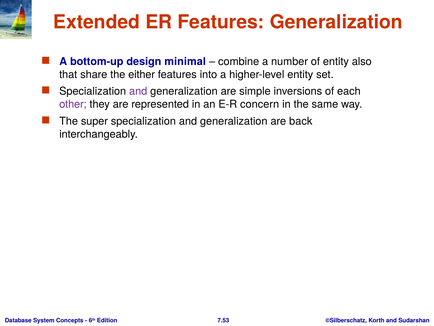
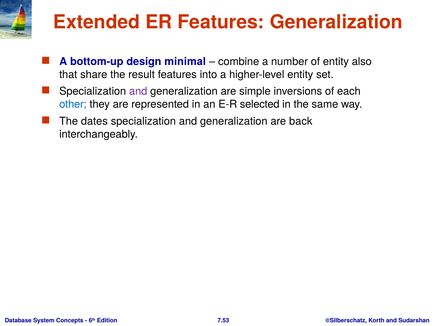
either: either -> result (142, 74)
other colour: purple -> blue (73, 104)
concern: concern -> selected (260, 104)
super: super -> dates (94, 121)
